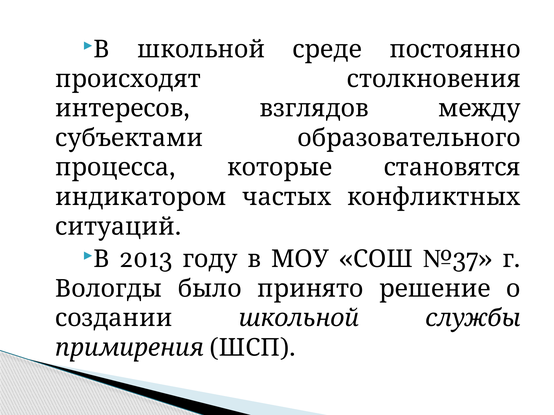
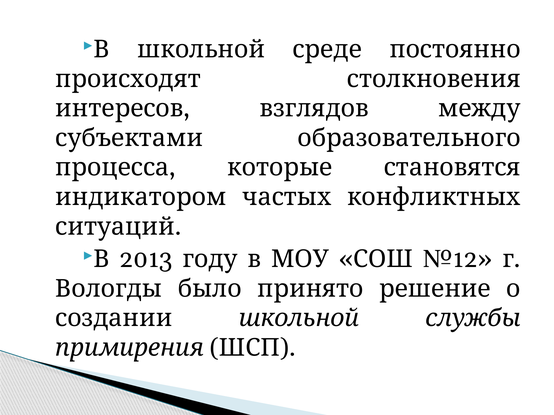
№37: №37 -> №12 (457, 259)
